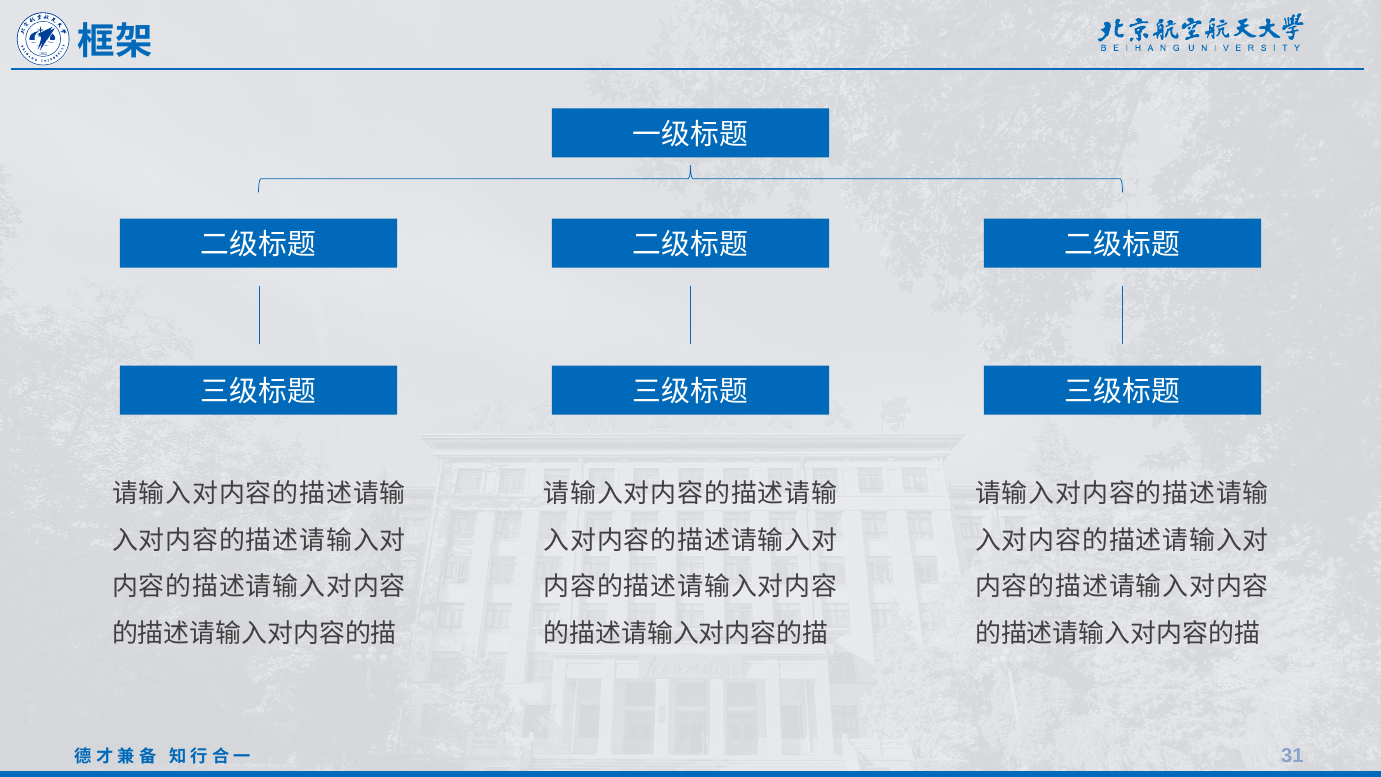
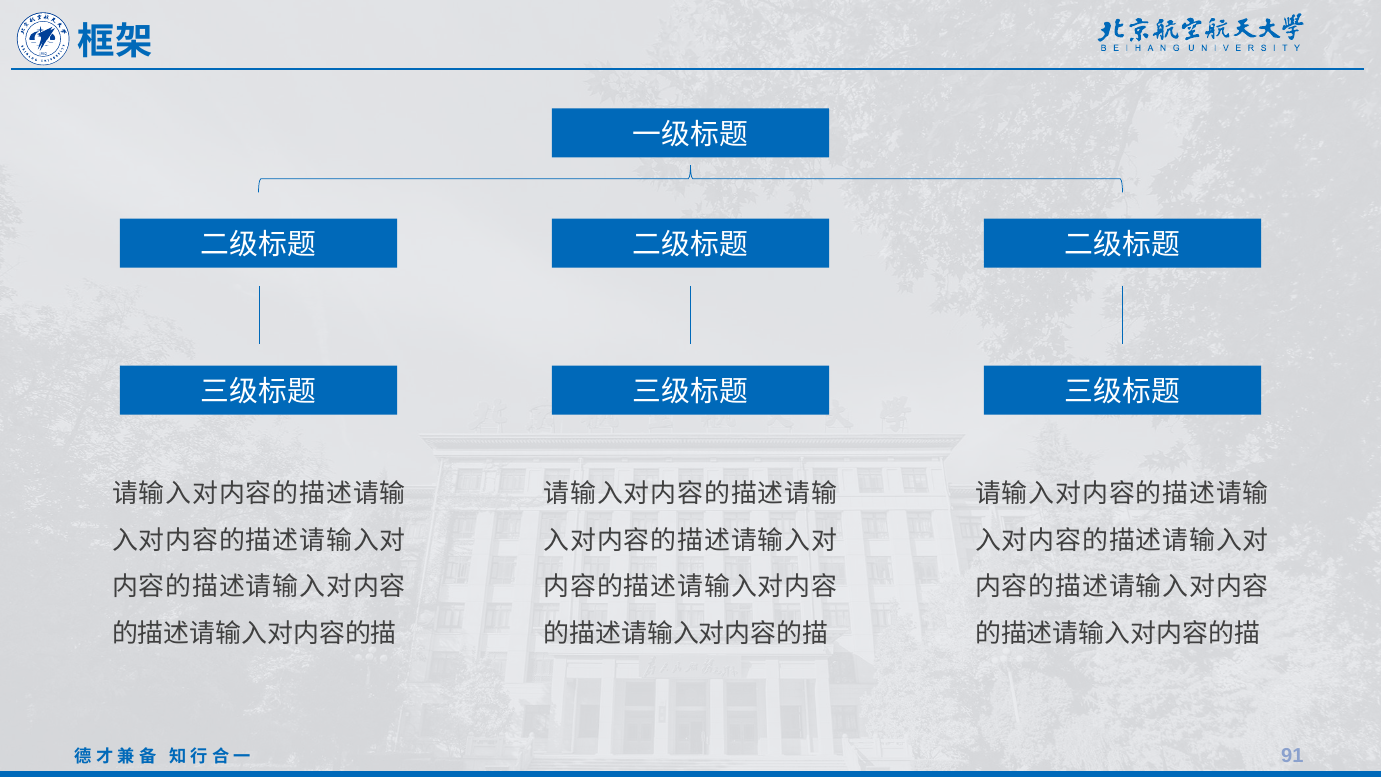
31: 31 -> 91 (1292, 756)
